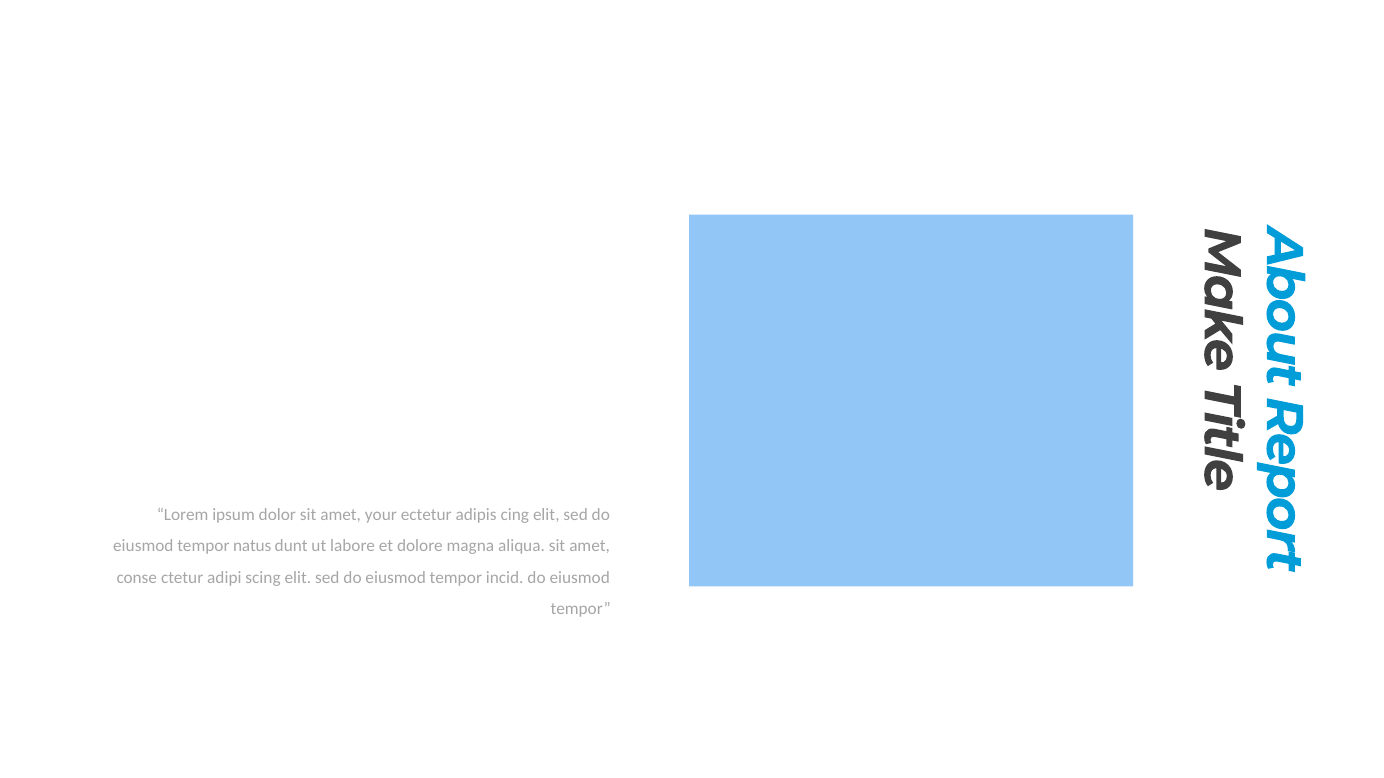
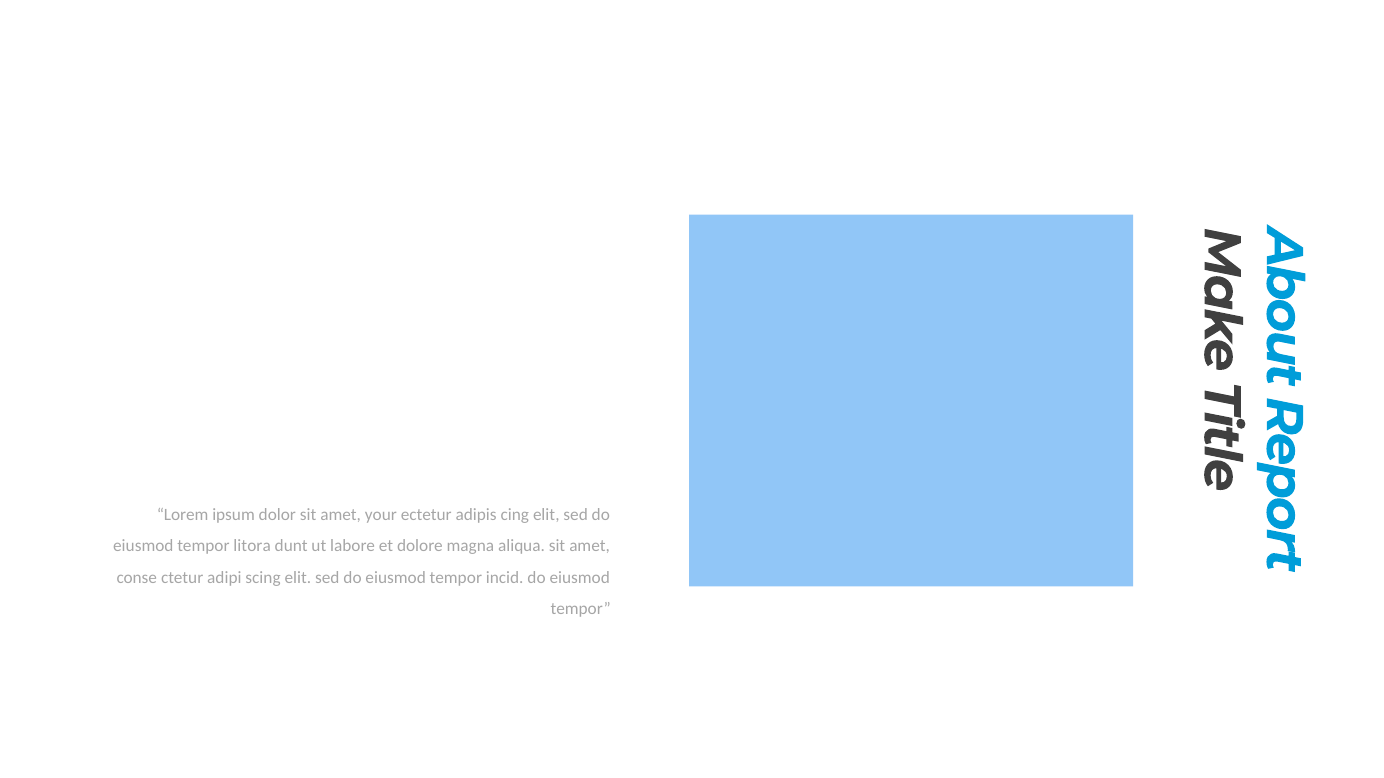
natus: natus -> litora (252, 547)
